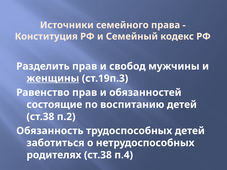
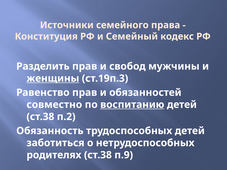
состоящие: состоящие -> совместно (54, 105)
воспитанию underline: none -> present (132, 105)
п.4: п.4 -> п.9 (124, 155)
